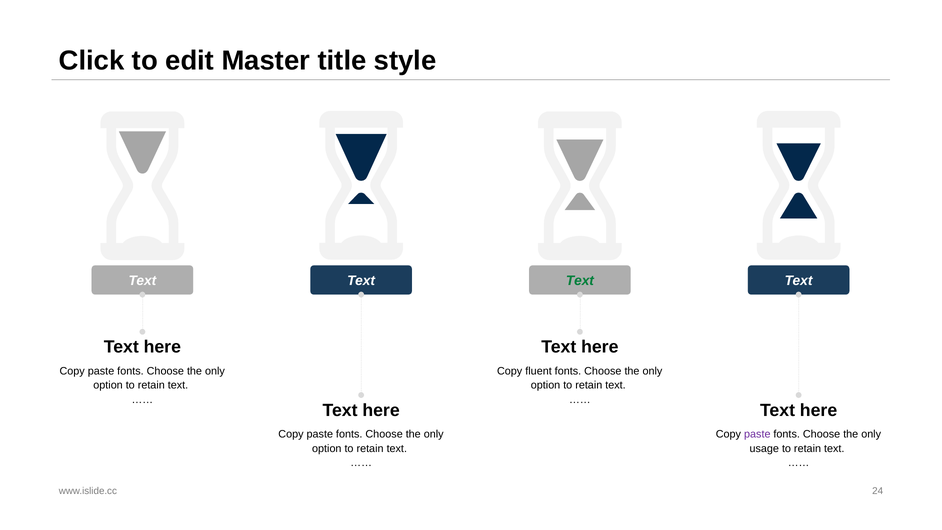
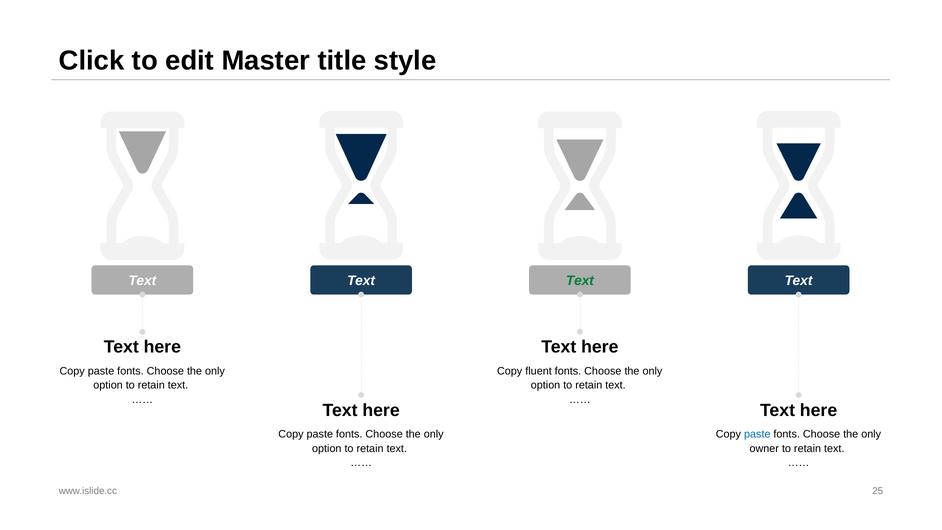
paste colour: purple -> blue (757, 434)
usage: usage -> owner (764, 448)
24: 24 -> 25 (878, 491)
